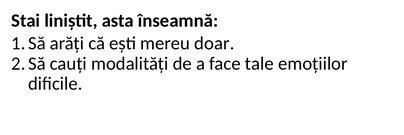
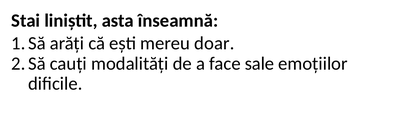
tale: tale -> sale (259, 63)
